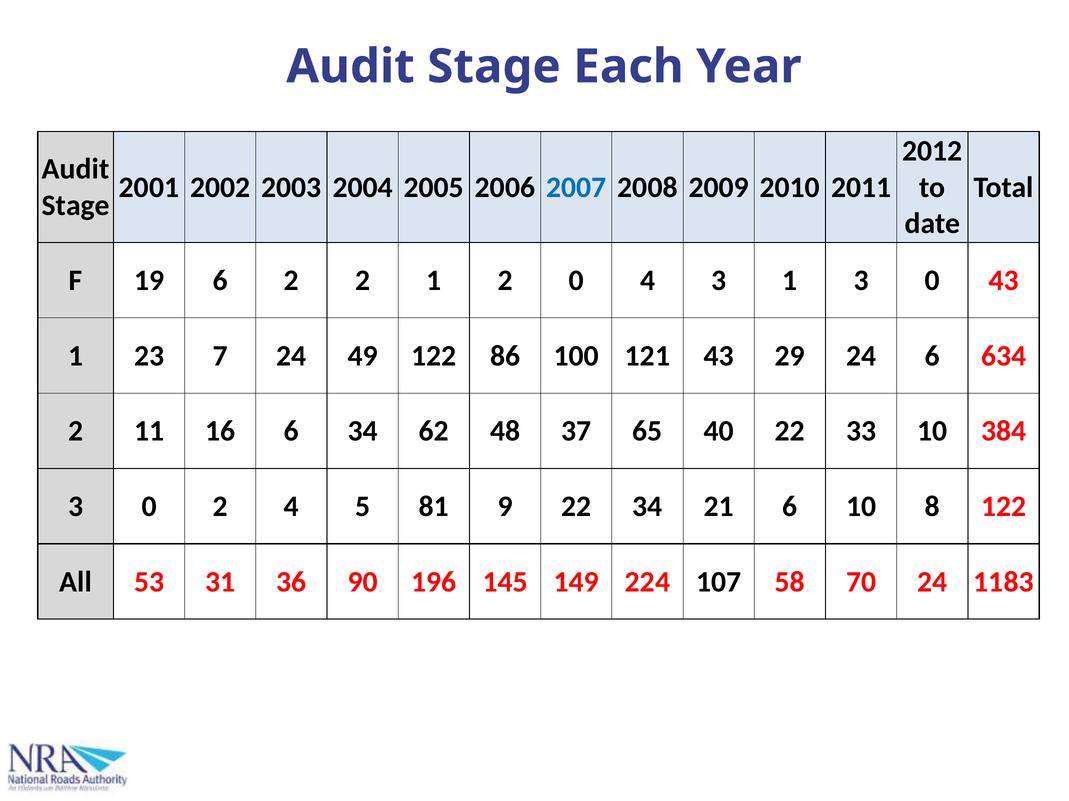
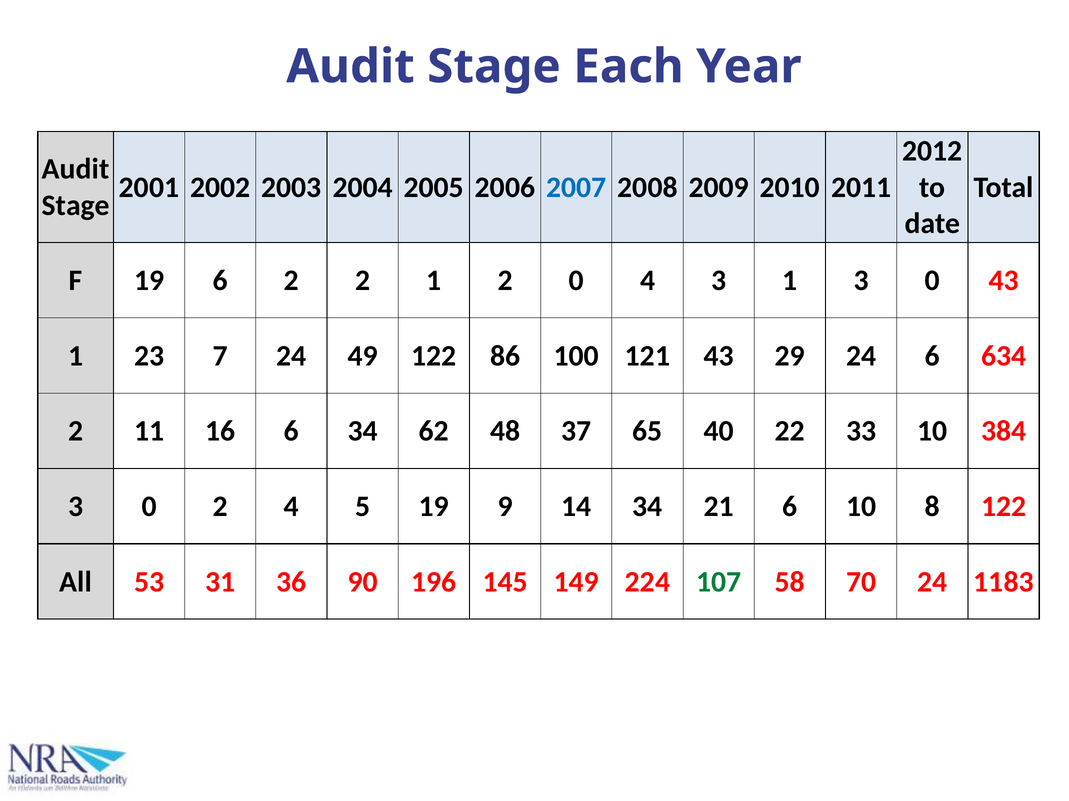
5 81: 81 -> 19 (434, 507)
9 22: 22 -> 14 (576, 507)
107 colour: black -> green (719, 582)
